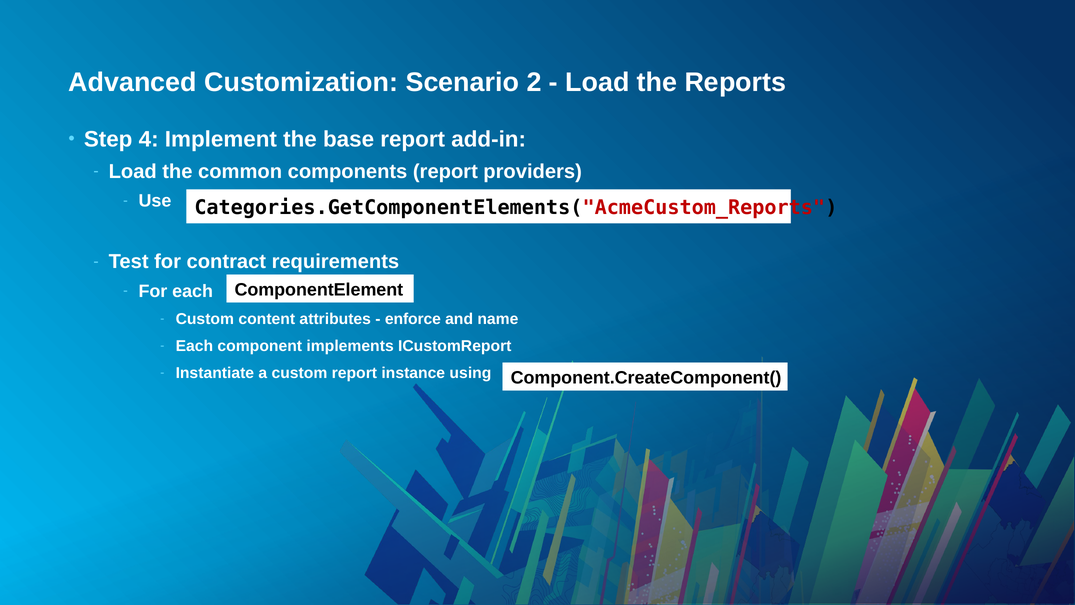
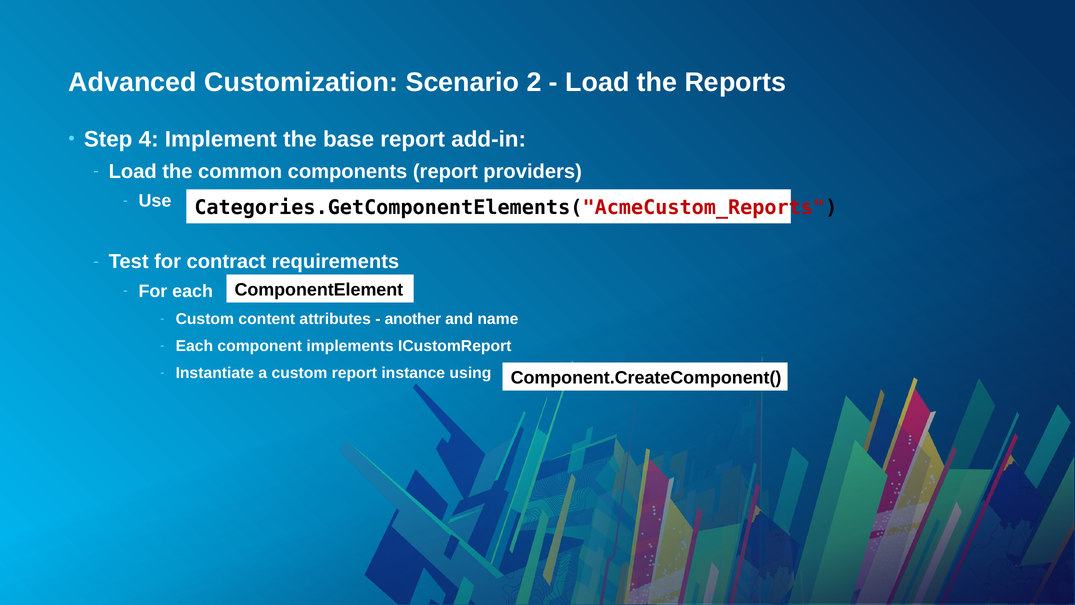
enforce: enforce -> another (413, 319)
